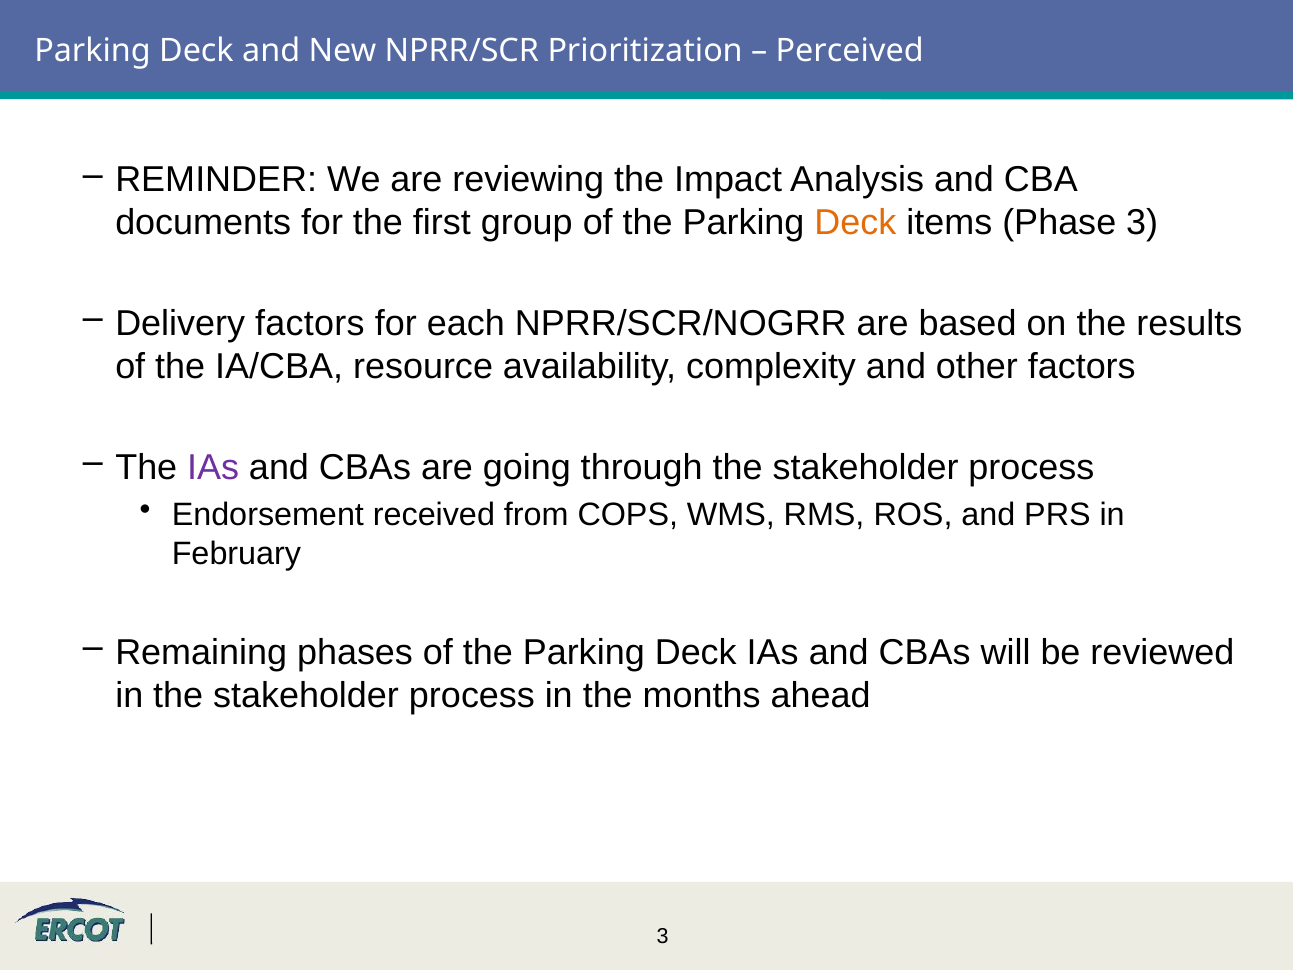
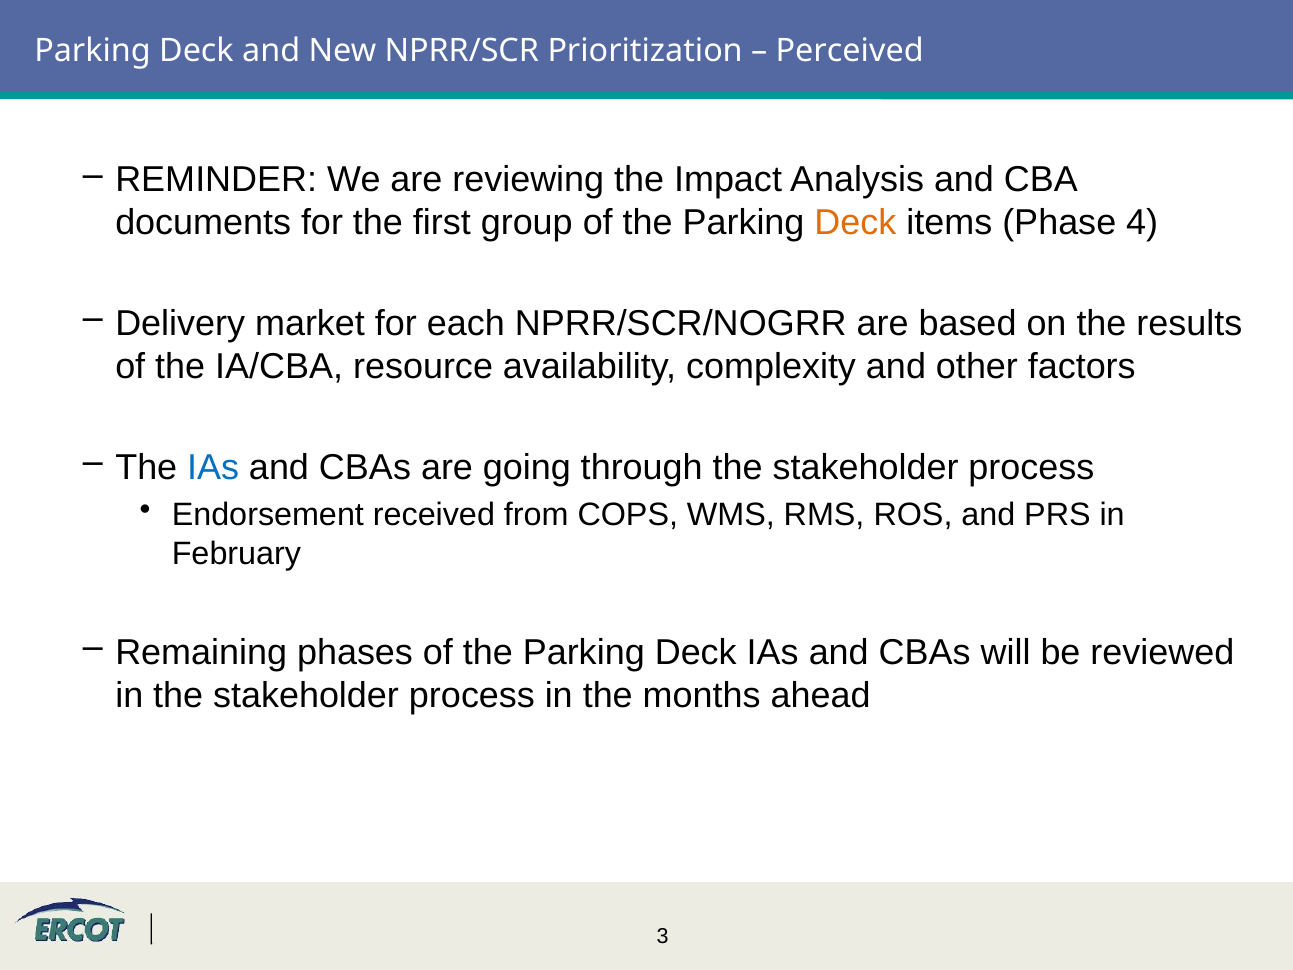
Phase 3: 3 -> 4 (1142, 223)
Delivery factors: factors -> market (310, 324)
IAs colour: purple -> blue (213, 467)
